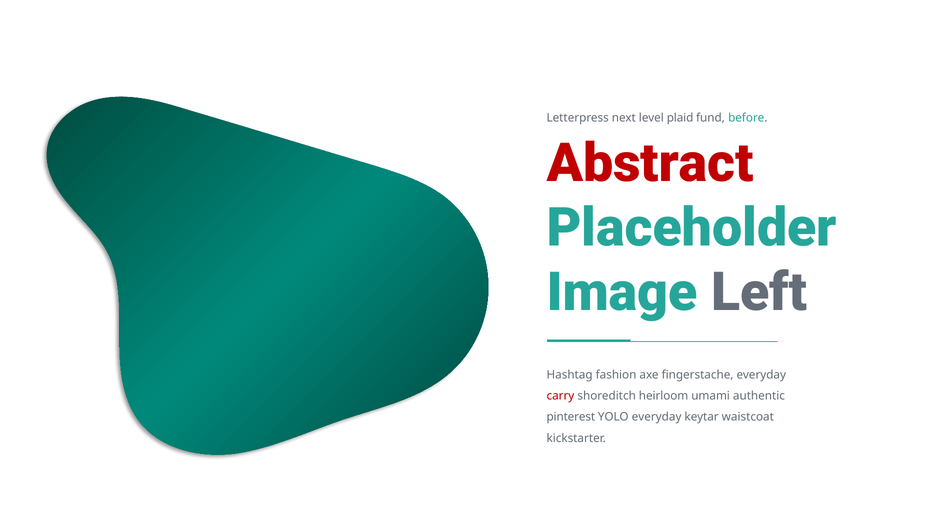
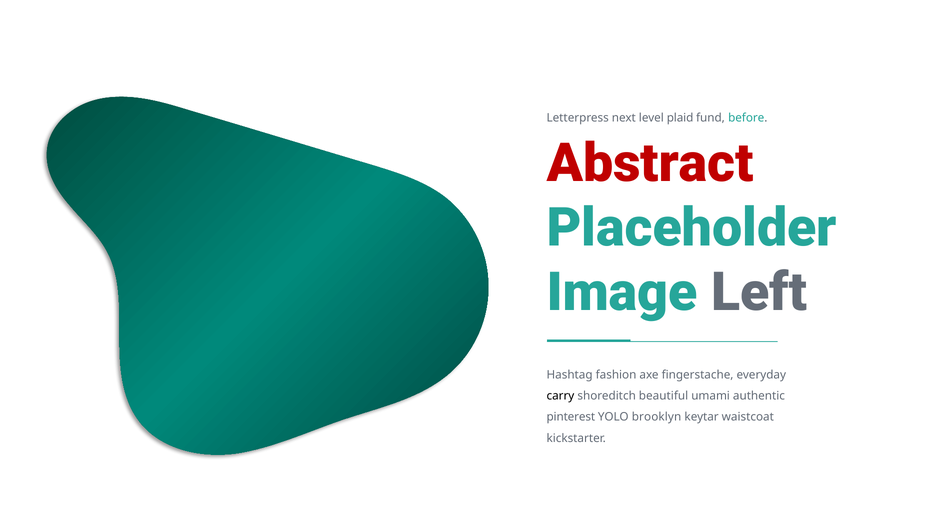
carry colour: red -> black (560, 396)
heirloom: heirloom -> beautiful (664, 396)
YOLO everyday: everyday -> brooklyn (657, 417)
